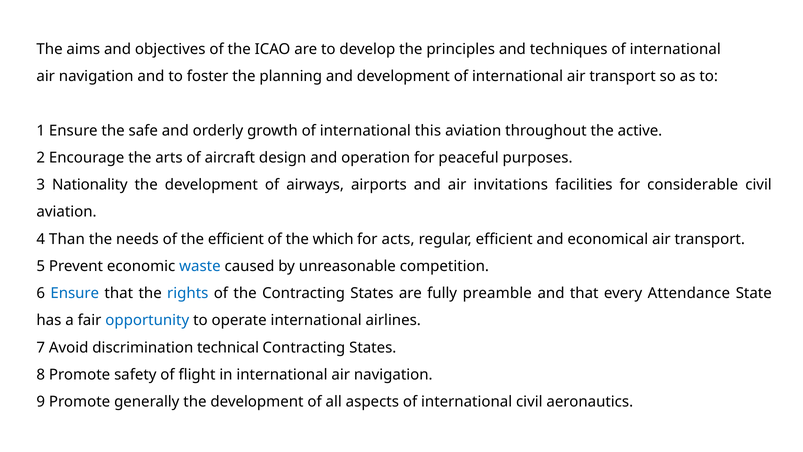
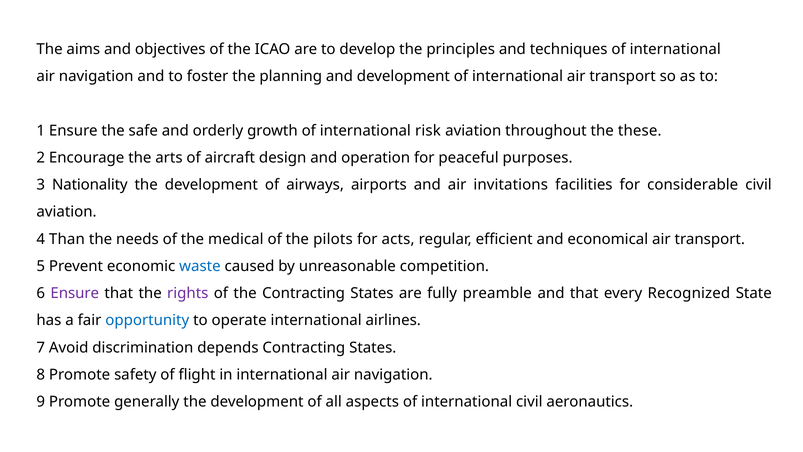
this: this -> risk (428, 130)
active: active -> these (640, 130)
the efficient: efficient -> medical (236, 239)
which: which -> pilots (333, 239)
Ensure colour: blue -> purple (75, 293)
rights colour: blue -> purple (188, 293)
Attendance: Attendance -> Recognized (689, 293)
technical: technical -> depends (228, 347)
